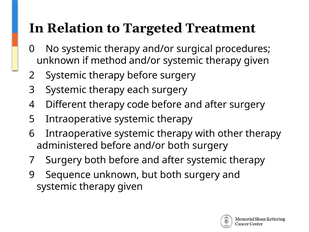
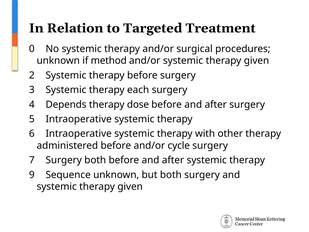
Different: Different -> Depends (66, 104)
code: code -> dose (138, 104)
and/or both: both -> cycle (179, 145)
